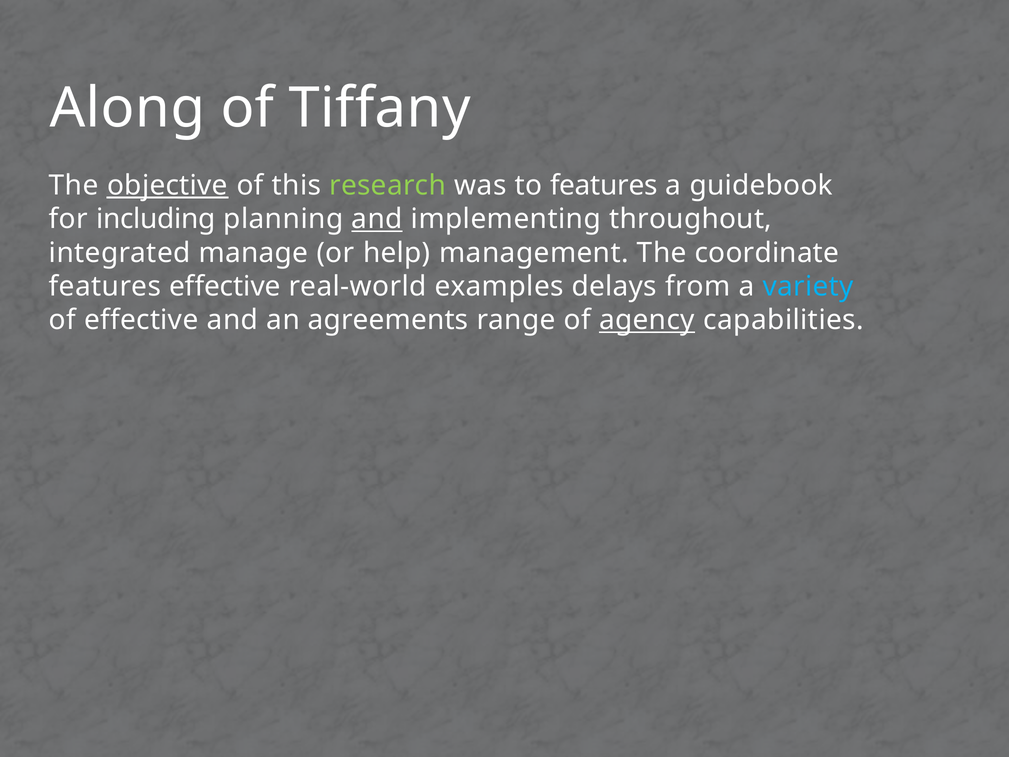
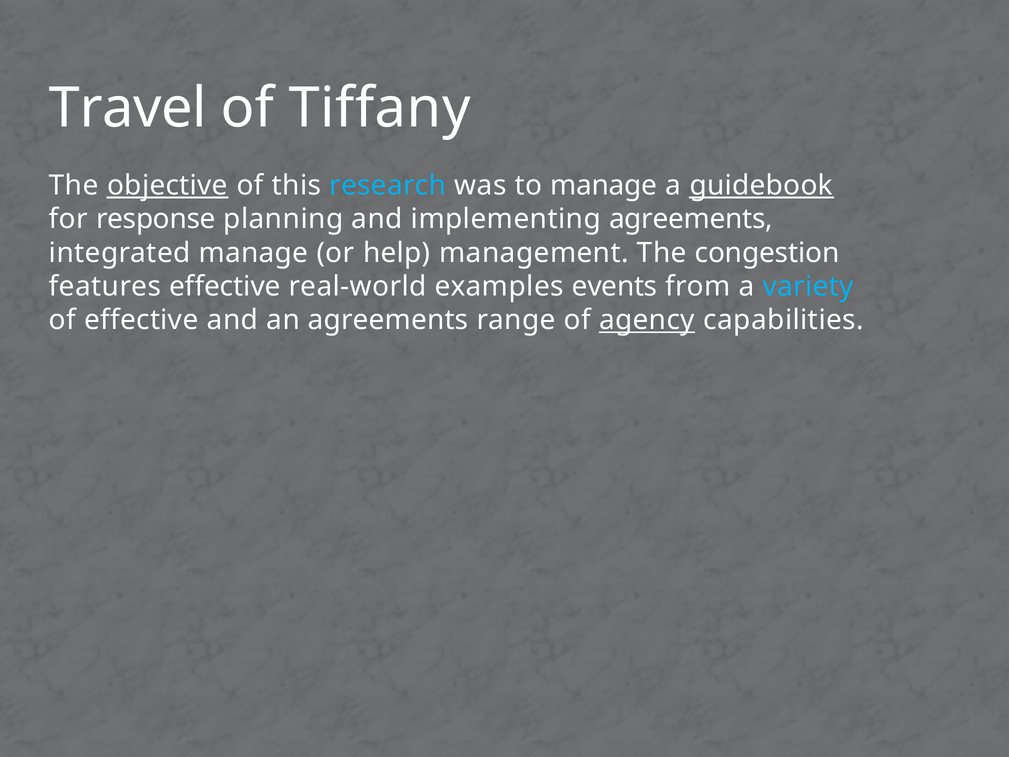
Along: Along -> Travel (128, 108)
research colour: light green -> light blue (388, 185)
to features: features -> manage (604, 185)
guidebook underline: none -> present (761, 185)
including: including -> response (156, 219)
and underline: present -> none (377, 219)
implementing throughout: throughout -> agreements (691, 219)
coordinate: coordinate -> congestion (767, 253)
delays: delays -> events (615, 286)
